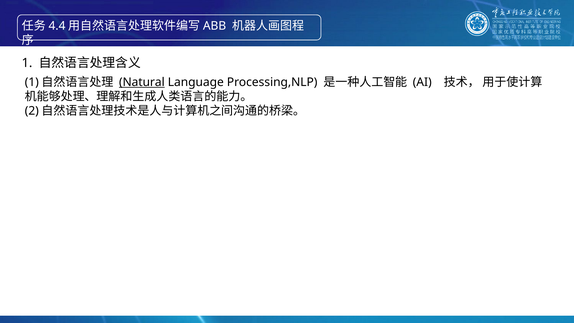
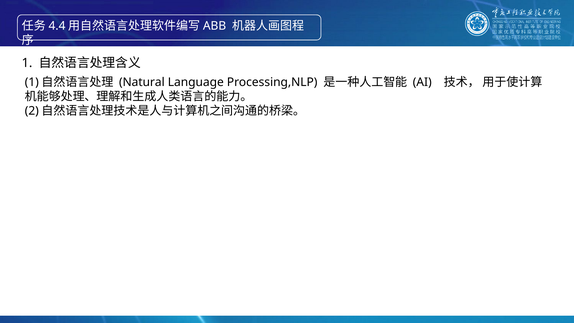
Natural underline: present -> none (142, 82)
